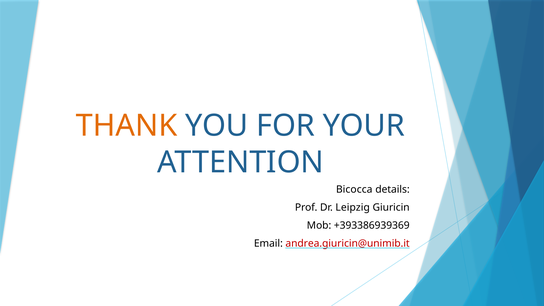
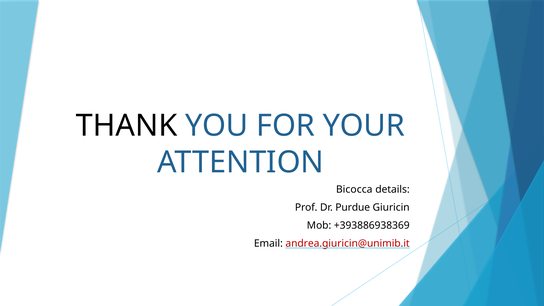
THANK colour: orange -> black (127, 126)
Leipzig: Leipzig -> Purdue (353, 208)
+393386939369: +393386939369 -> +393886938369 (372, 225)
